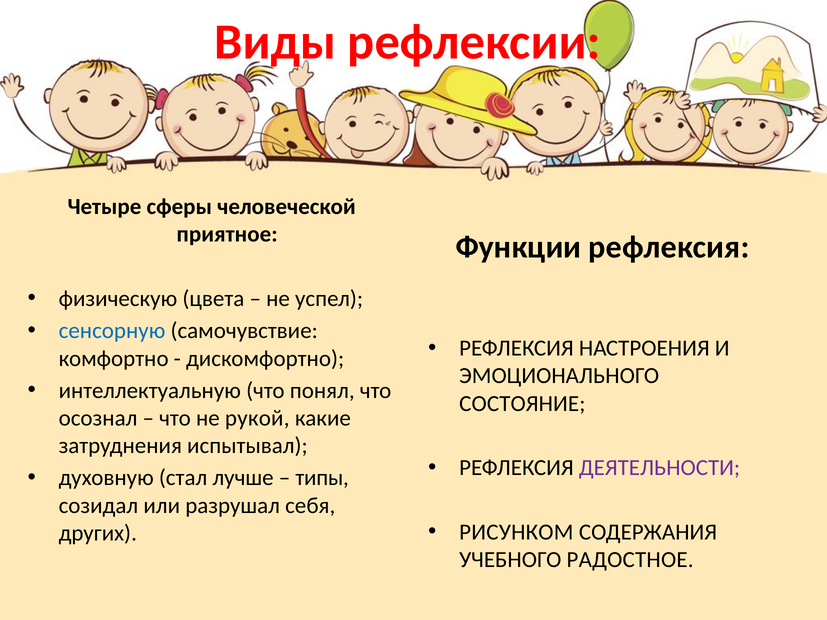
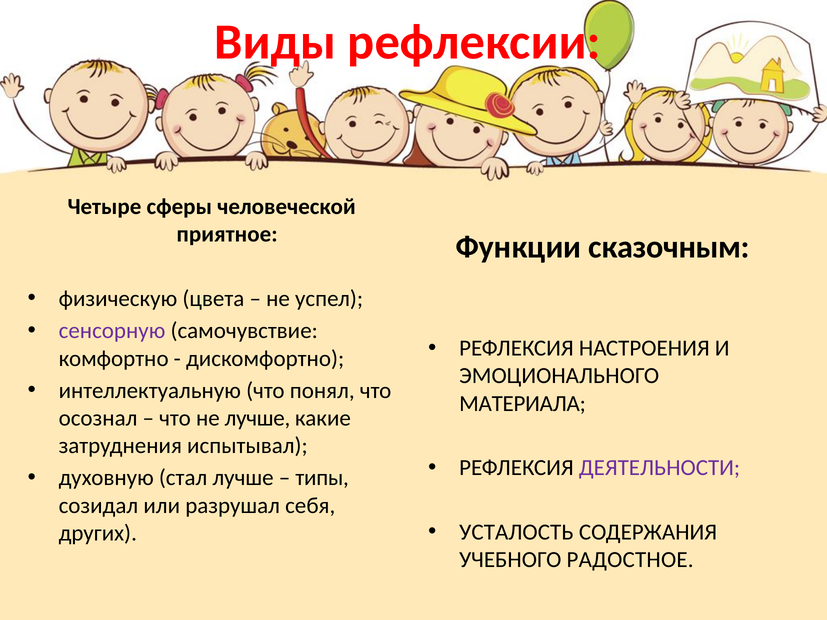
Функции рефлексия: рефлексия -> сказочным (669, 247)
сенсорную colour: blue -> purple (112, 331)
СОСТОЯНИЕ: СОСТОЯНИЕ -> МАТЕРИАЛА (522, 404)
не рукой: рукой -> лучше (257, 418)
РИСУНКОМ: РИСУНКОМ -> УСТАЛОСТЬ (516, 532)
